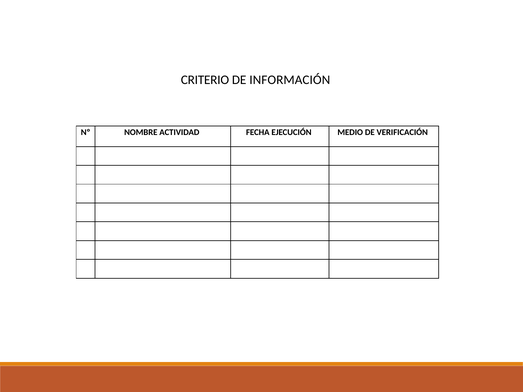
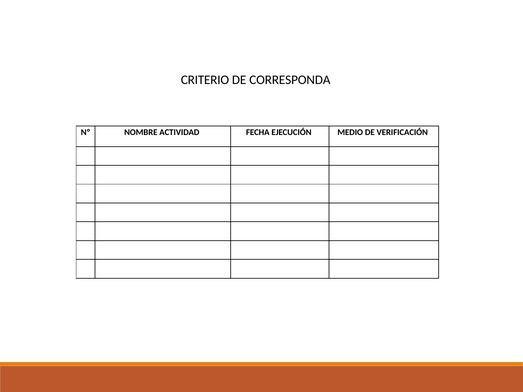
INFORMACIÓN: INFORMACIÓN -> CORRESPONDA (290, 80)
